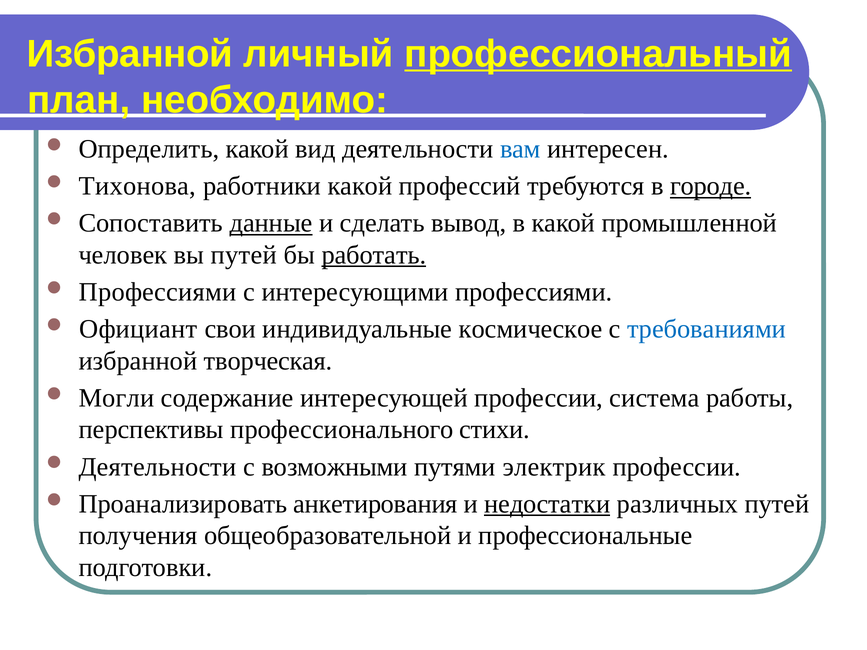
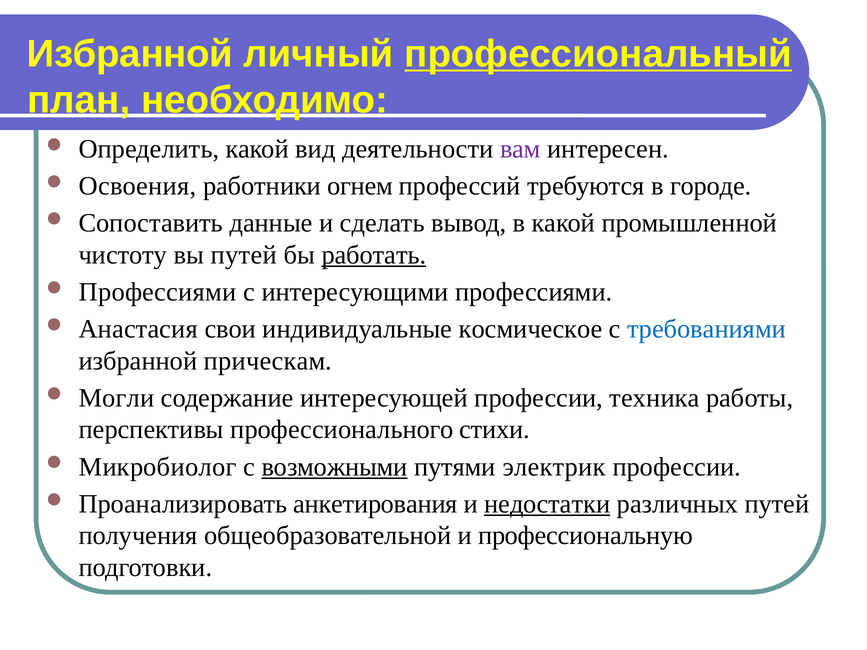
вам colour: blue -> purple (520, 149)
Тихонова: Тихонова -> Освоения (137, 186)
работники какой: какой -> огнем (360, 186)
городе underline: present -> none (711, 186)
данные underline: present -> none (271, 223)
человек: человек -> чистоту (123, 255)
Официант: Официант -> Анастасия (138, 329)
творческая: творческая -> прическам (268, 361)
система: система -> техника (654, 398)
Деятельности: Деятельности -> Микробиолог (158, 467)
возможными underline: none -> present (335, 467)
профессиональные: профессиональные -> профессиональную (586, 536)
